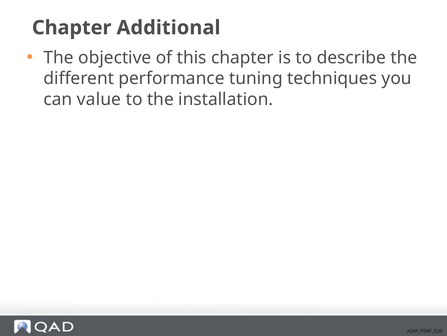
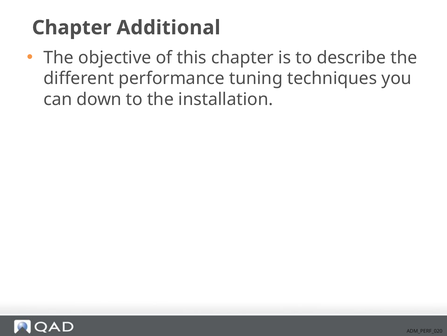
value: value -> down (99, 99)
